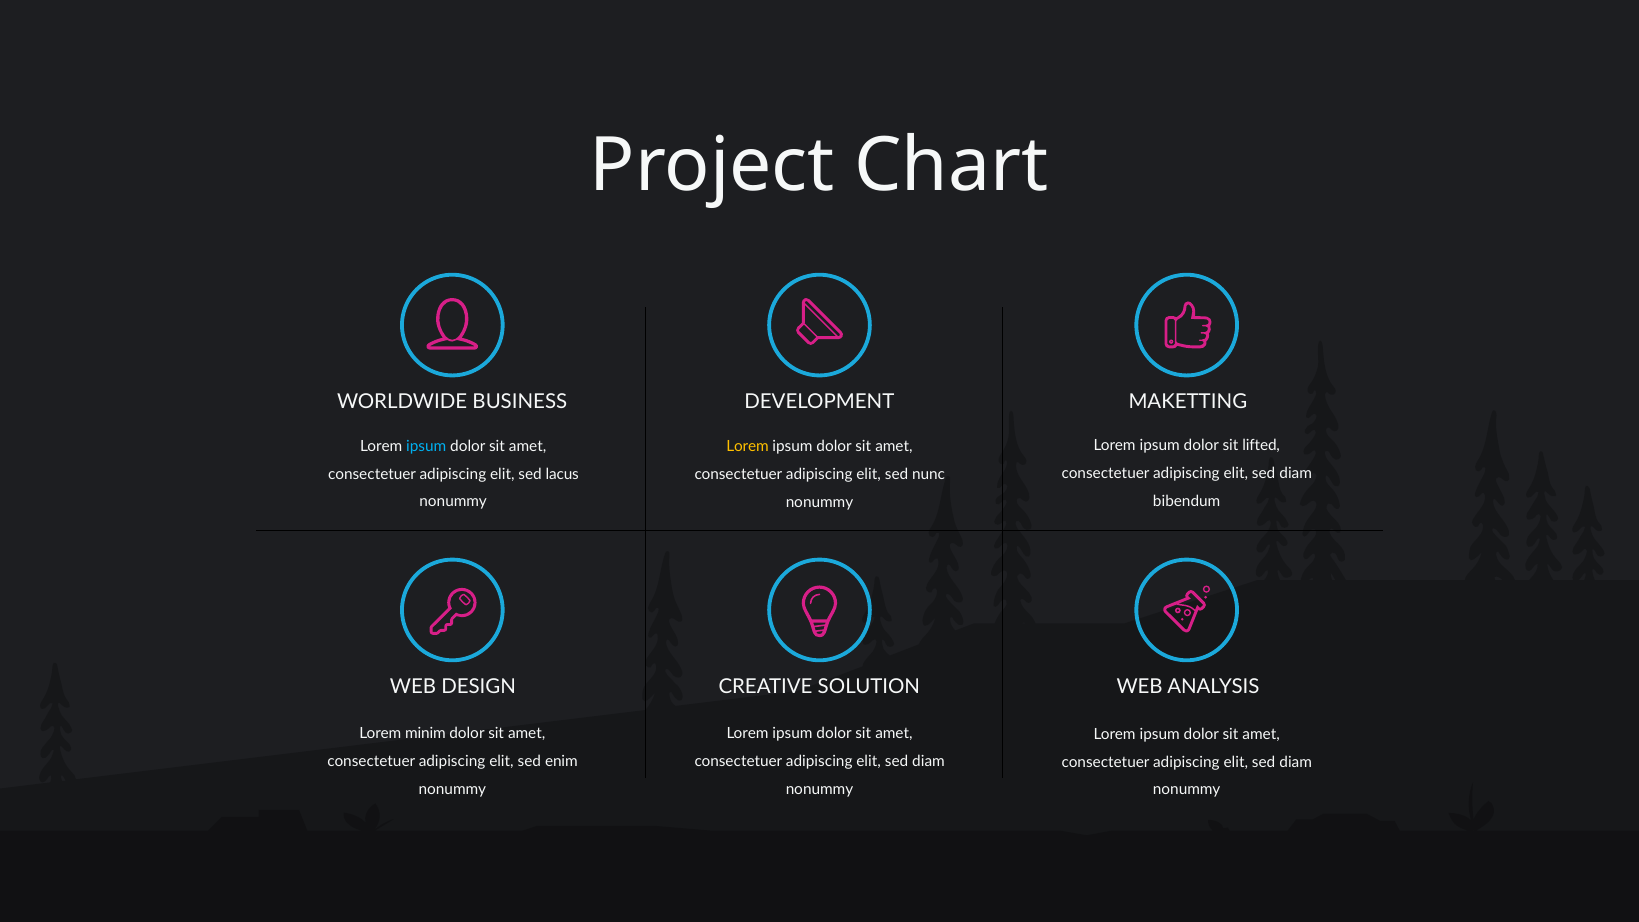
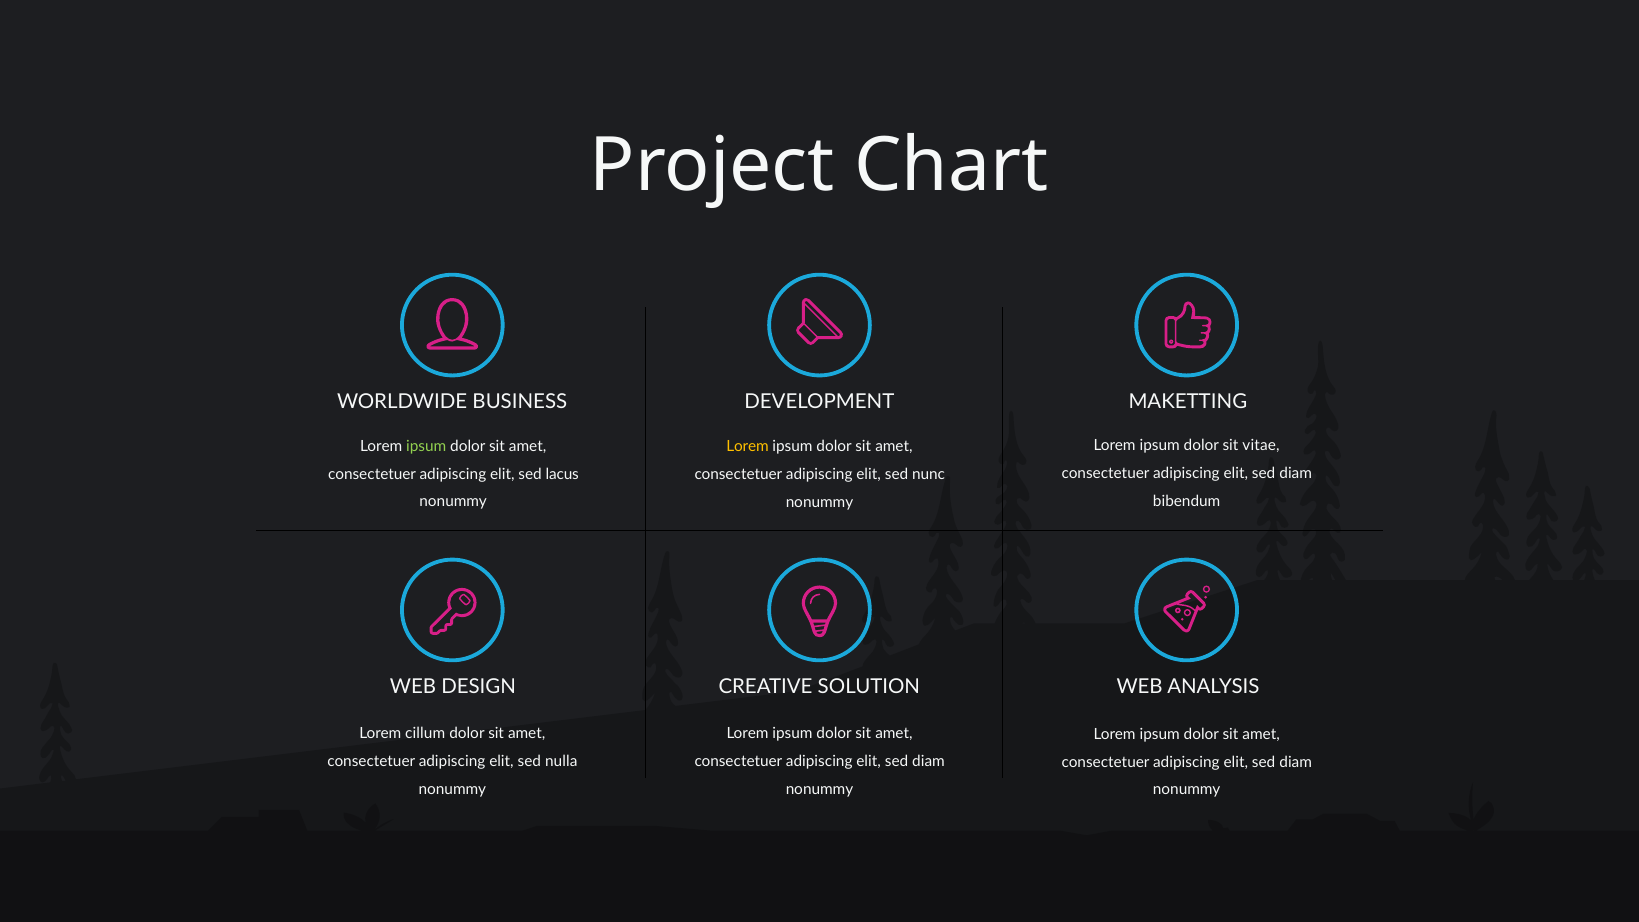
lifted: lifted -> vitae (1261, 445)
ipsum colour: light blue -> light green (426, 446)
minim: minim -> cillum (425, 734)
enim: enim -> nulla (561, 761)
